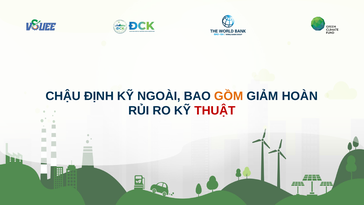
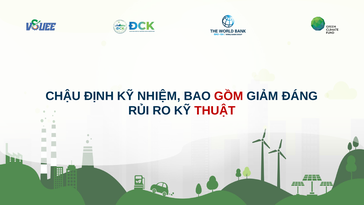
NGOÀI: NGOÀI -> NHIỆM (159, 96)
GỒM colour: orange -> red (229, 96)
HOÀN: HOÀN -> ĐÁNG (300, 96)
